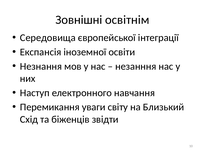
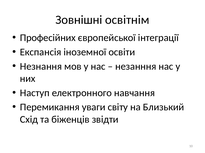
Середовища: Середовища -> Професійних (48, 38)
